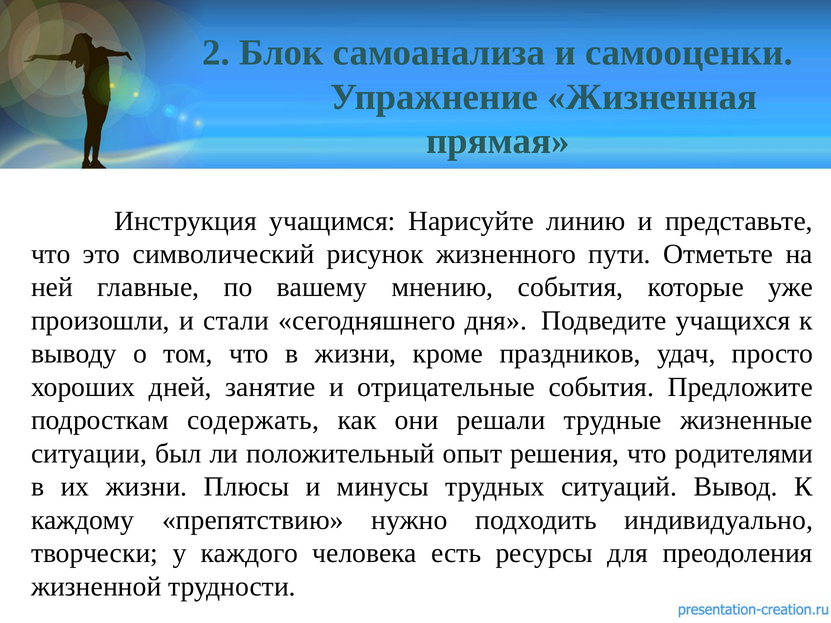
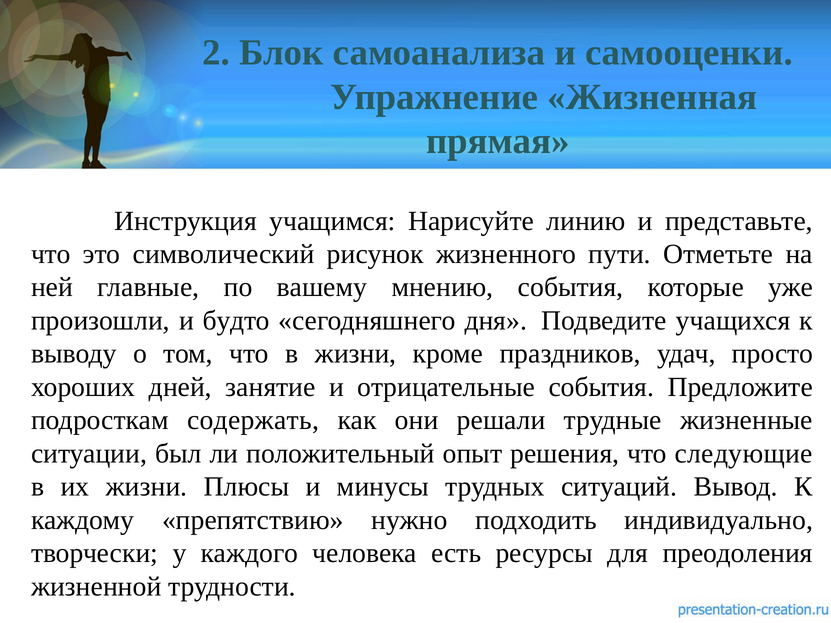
стали: стали -> будто (236, 321)
родителями: родителями -> следующие (744, 454)
